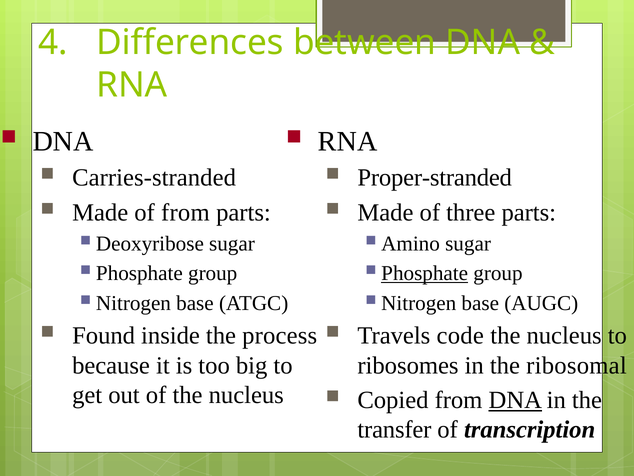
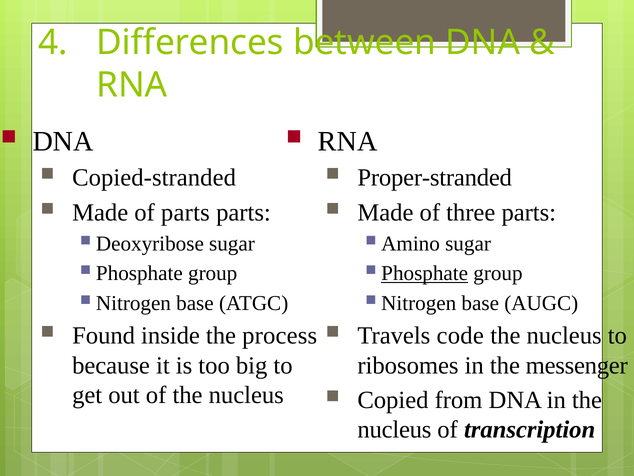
Carries-stranded: Carries-stranded -> Copied-stranded (154, 178)
of from: from -> parts (185, 212)
ribosomal: ribosomal -> messenger (577, 365)
DNA underline: present -> none (515, 400)
transfer: transfer -> nucleus (394, 429)
